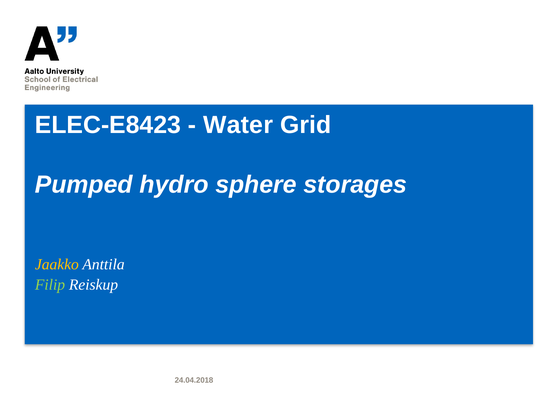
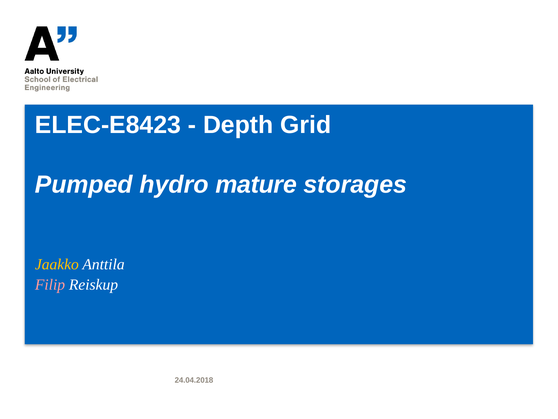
Water: Water -> Depth (238, 125)
sphere: sphere -> mature (256, 184)
Filip colour: light green -> pink (50, 284)
